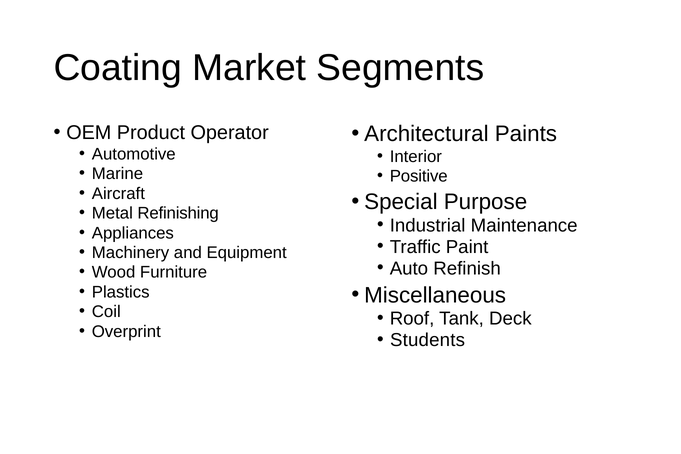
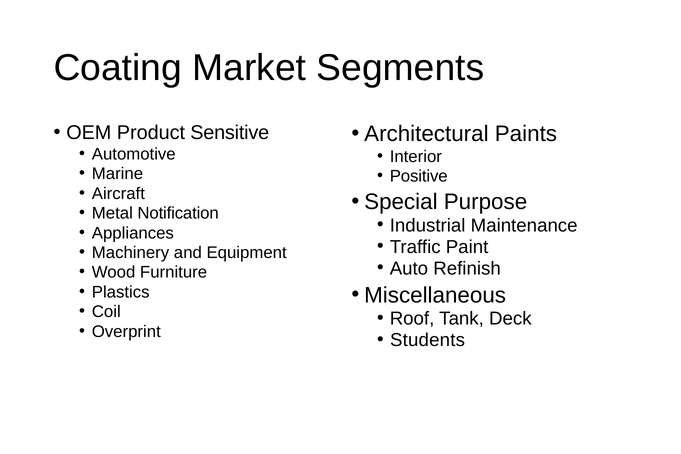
Operator: Operator -> Sensitive (230, 133)
Refinishing: Refinishing -> Notification (178, 213)
